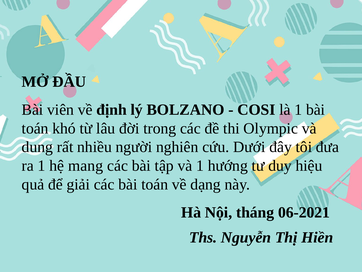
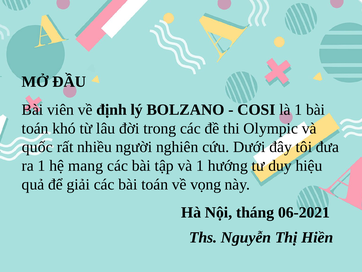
dung: dung -> quốc (37, 147)
dạng: dạng -> vọng (206, 184)
